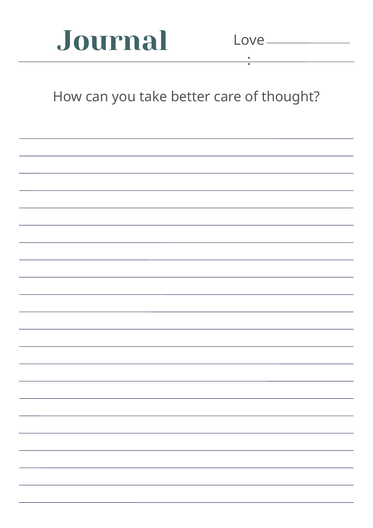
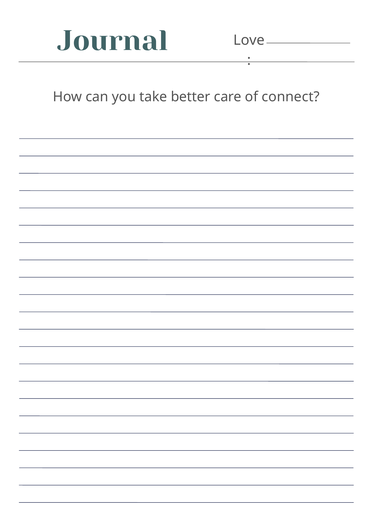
thought: thought -> connect (291, 97)
